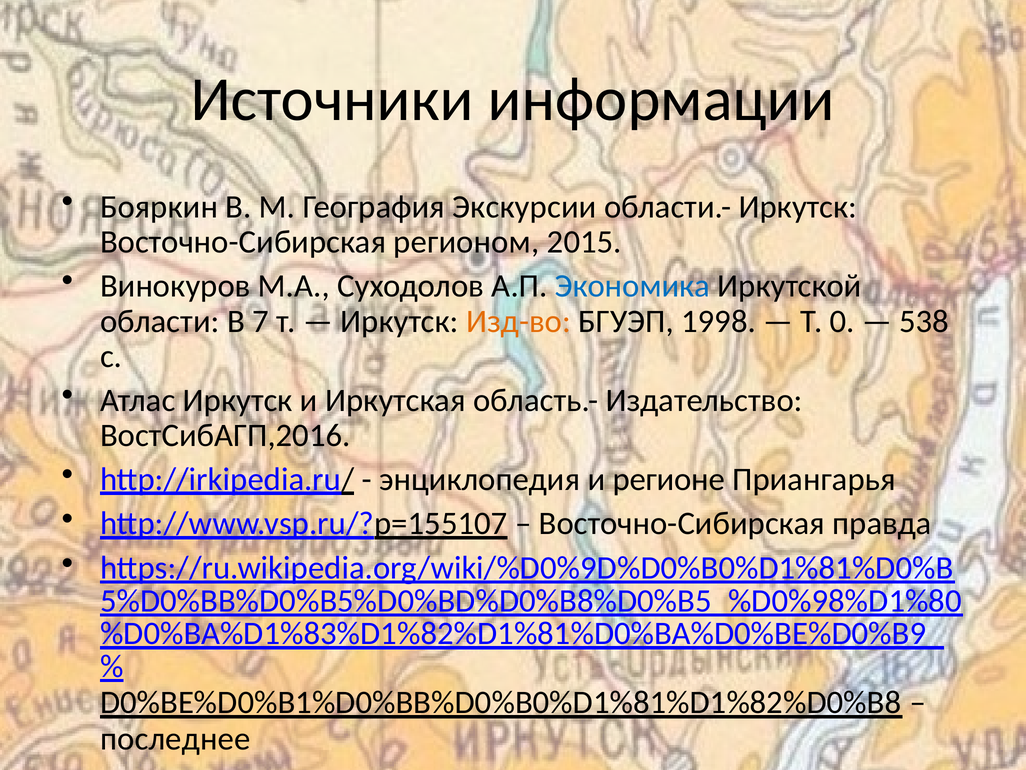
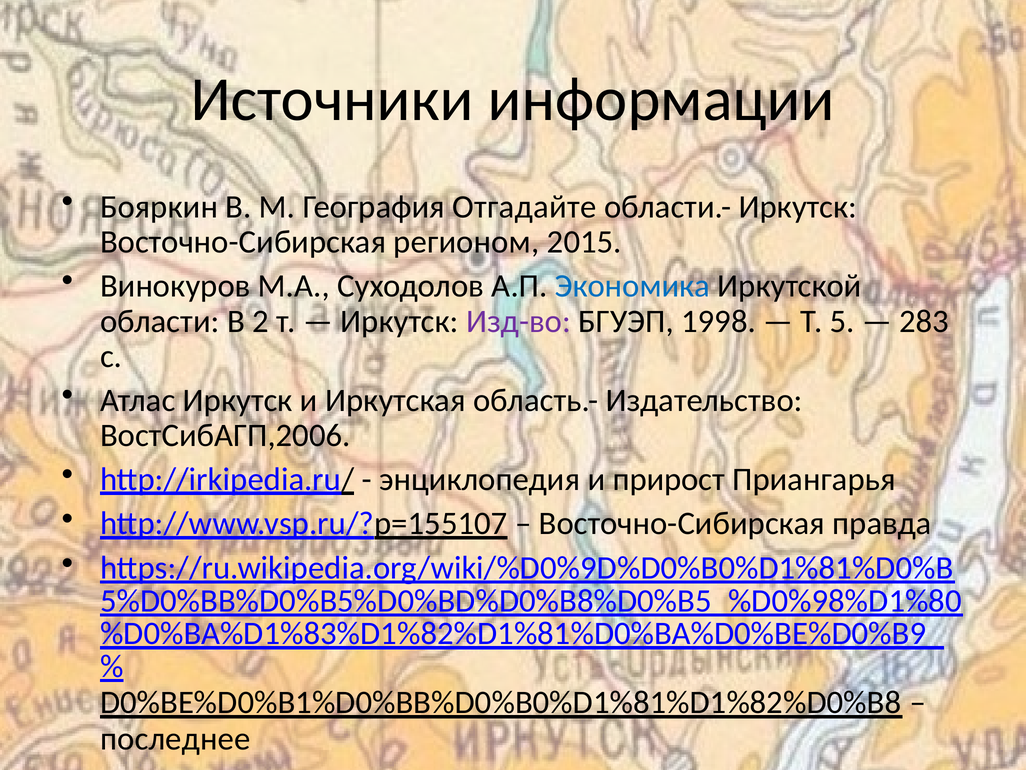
Экскурсии: Экскурсии -> Отгадайте (524, 207)
7: 7 -> 2 (260, 321)
Изд-во colour: orange -> purple (519, 321)
0: 0 -> 5 (842, 321)
538: 538 -> 283 (924, 321)
ВостСибАГП,2016: ВостСибАГП,2016 -> ВостСибАГП,2006 (225, 435)
регионе: регионе -> прирост (669, 479)
